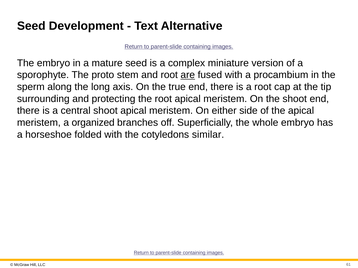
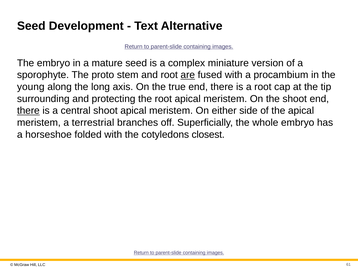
sperm: sperm -> young (31, 87)
there underline: none -> present (28, 111)
organized: organized -> terrestrial (93, 123)
similar: similar -> closest (208, 135)
